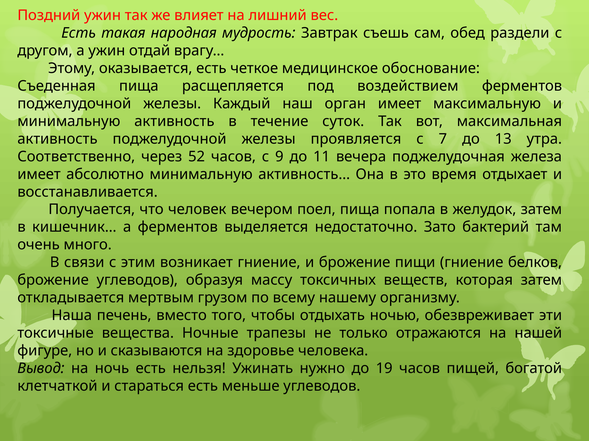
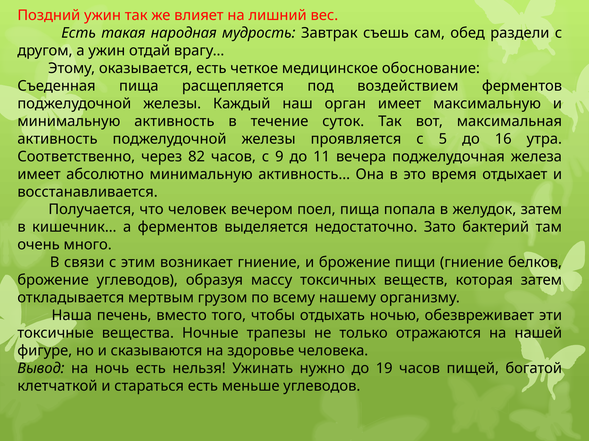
7: 7 -> 5 (443, 139)
13: 13 -> 16 (503, 139)
52: 52 -> 82 (197, 157)
